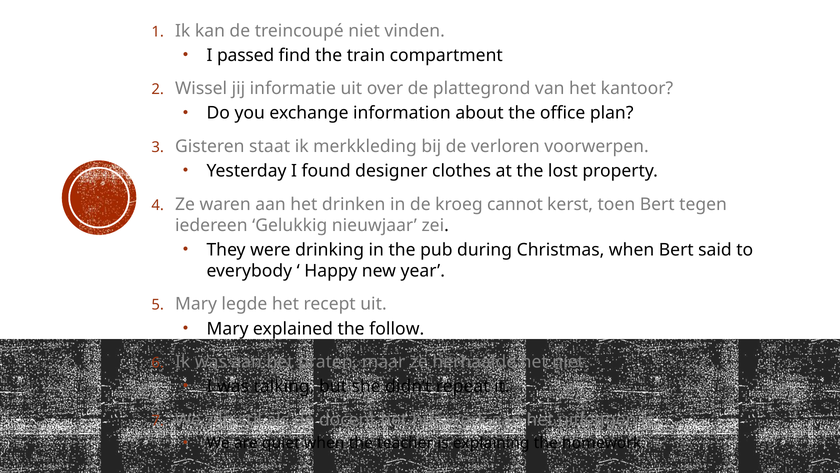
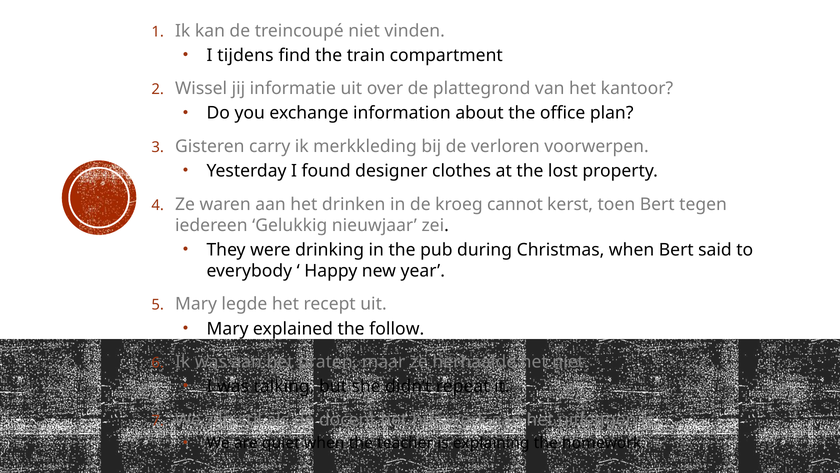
passed: passed -> tijdens (245, 55)
staat: staat -> carry (270, 146)
